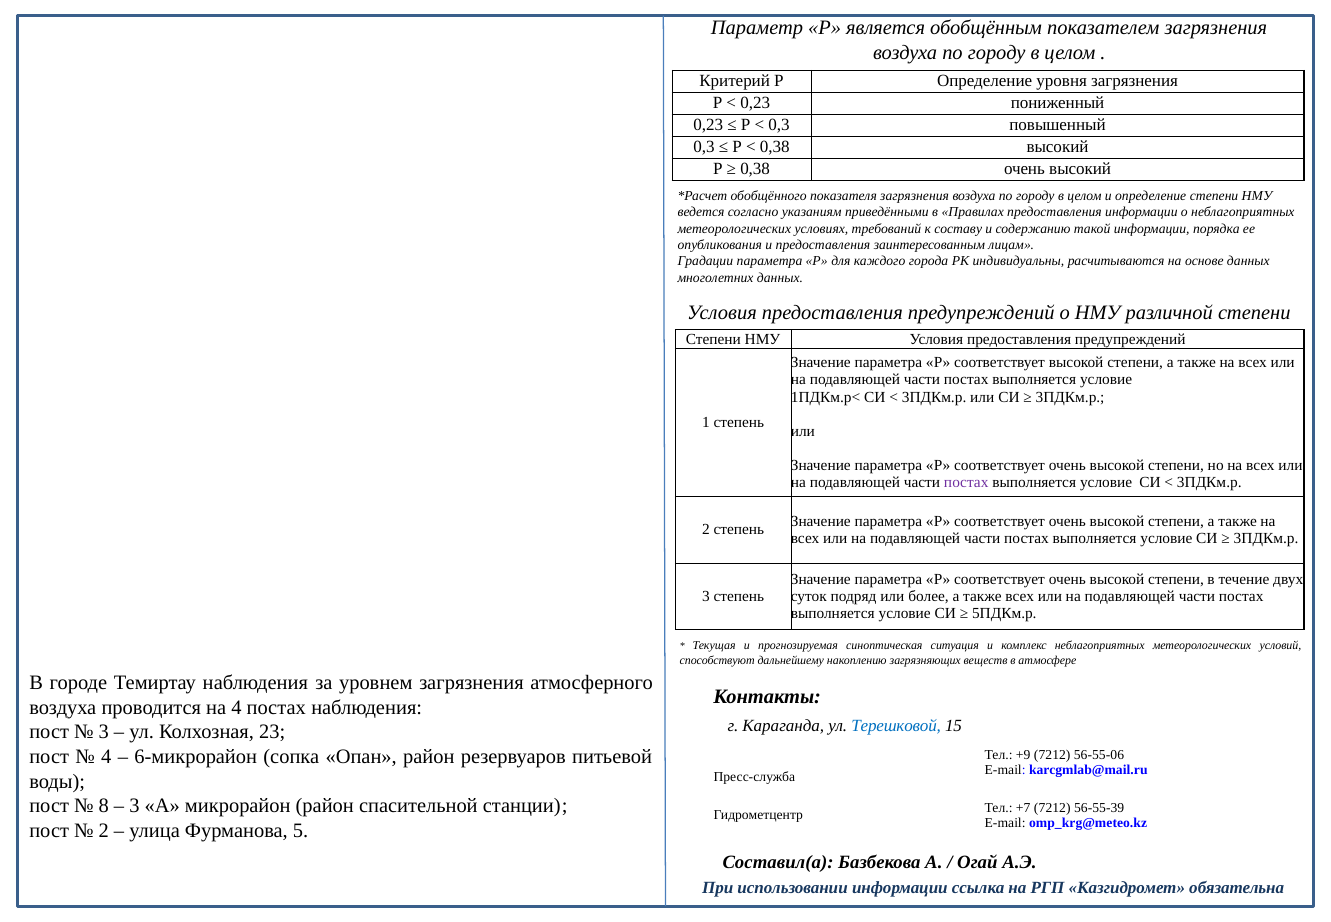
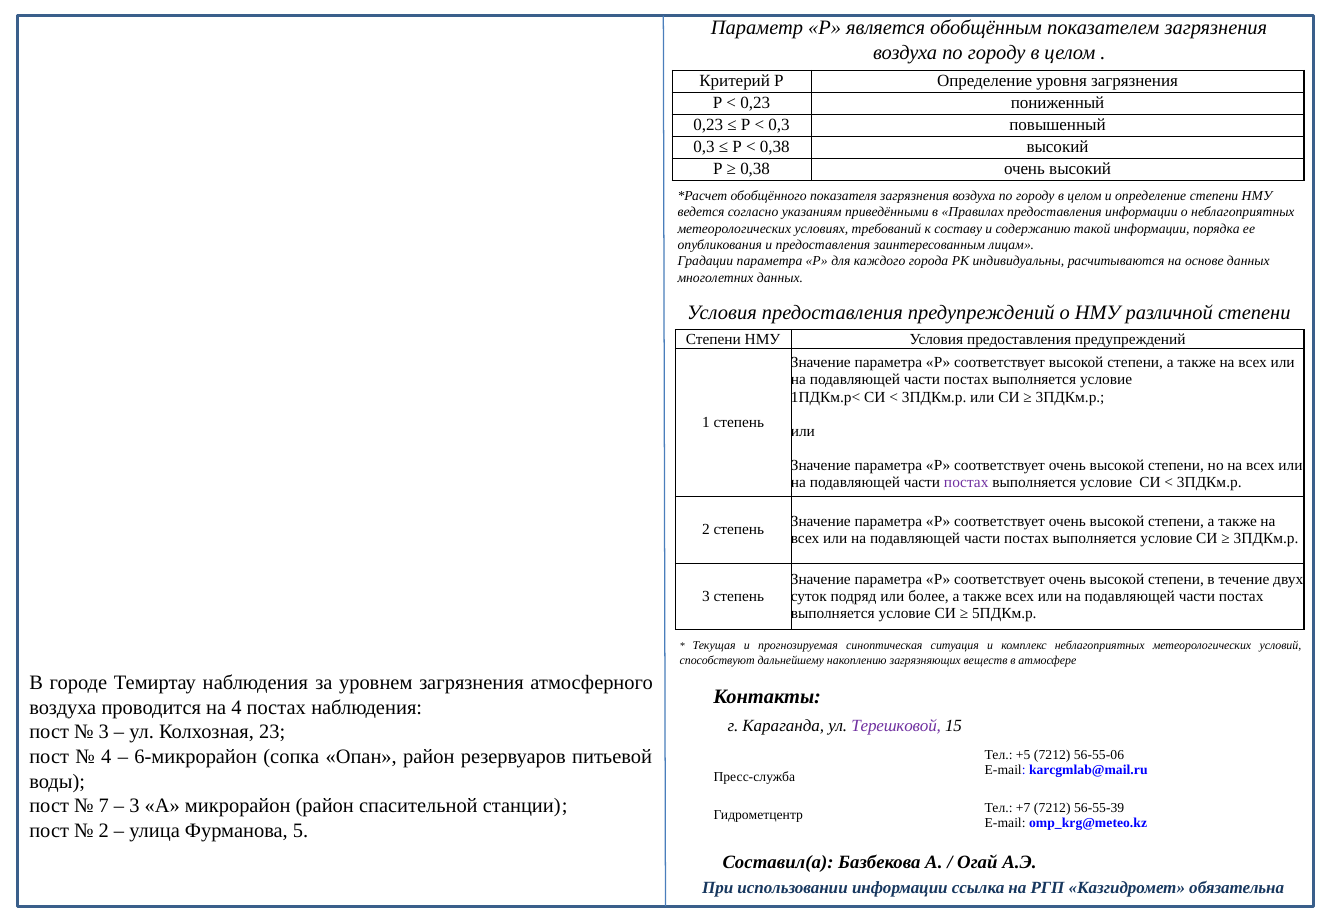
Терешковой colour: blue -> purple (896, 726)
+9: +9 -> +5 (1023, 754)
8: 8 -> 7 (104, 805)
